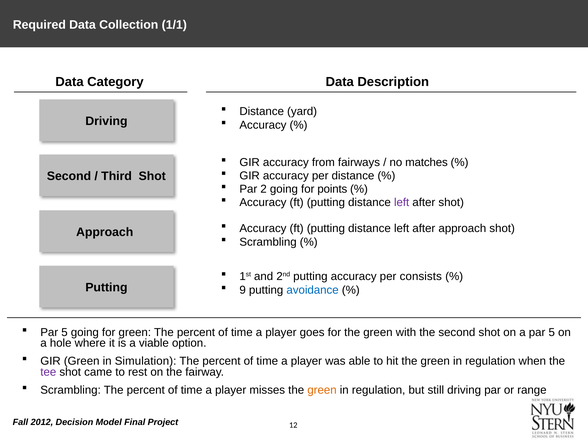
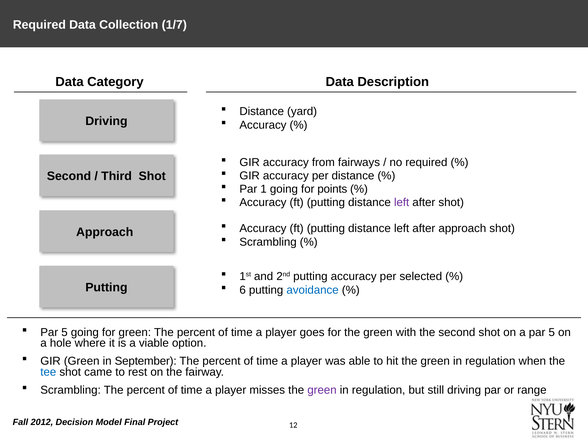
1/1: 1/1 -> 1/7 (174, 25)
no matches: matches -> required (426, 162)
2: 2 -> 1 (264, 189)
consists: consists -> selected (421, 276)
9: 9 -> 6 (243, 290)
Simulation: Simulation -> September (146, 361)
tee colour: purple -> blue (48, 372)
green colour: orange -> purple (322, 390)
